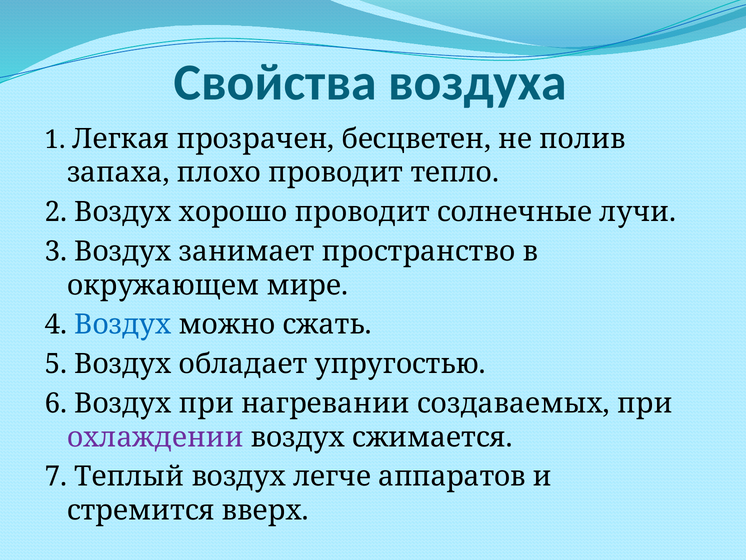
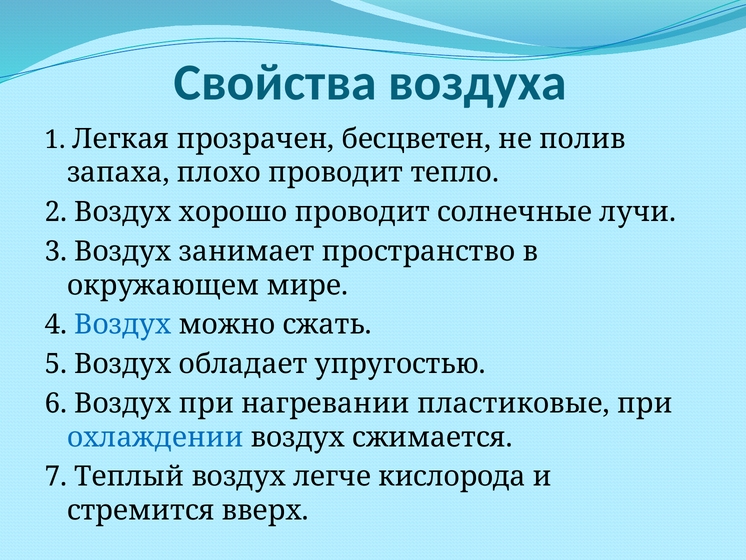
создаваемых: создаваемых -> пластиковые (514, 403)
охлаждении colour: purple -> blue (155, 437)
аппаратов: аппаратов -> кислорода (452, 476)
